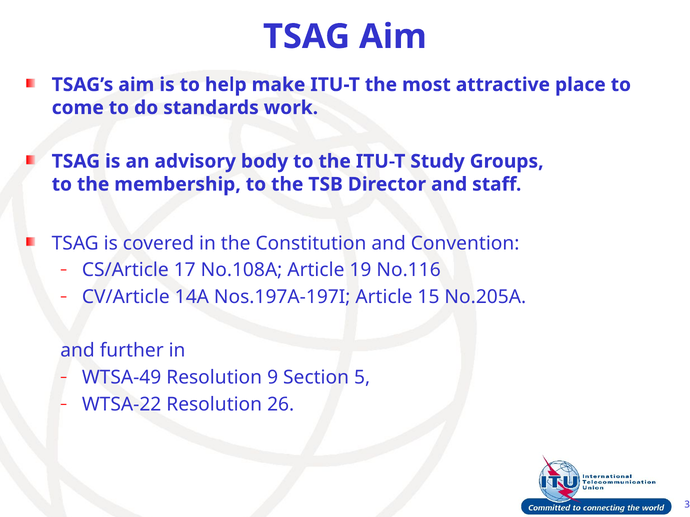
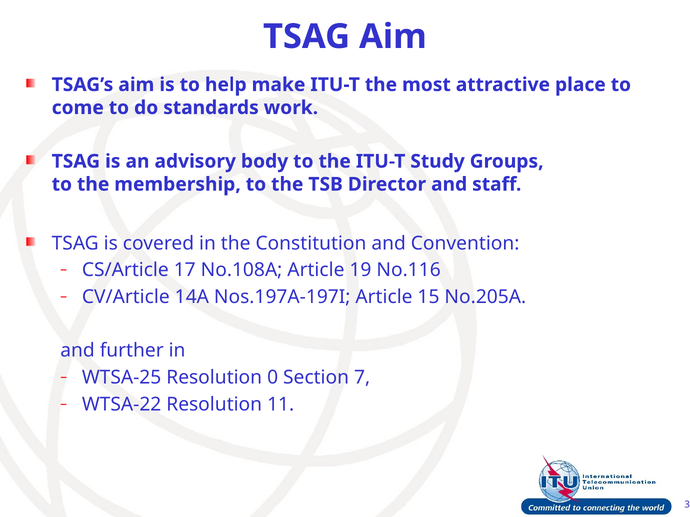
WTSA-49: WTSA-49 -> WTSA-25 (122, 378)
9: 9 -> 0 (273, 378)
5: 5 -> 7 (362, 378)
26: 26 -> 11 (281, 405)
